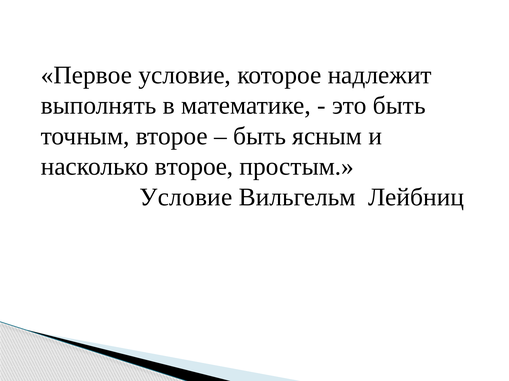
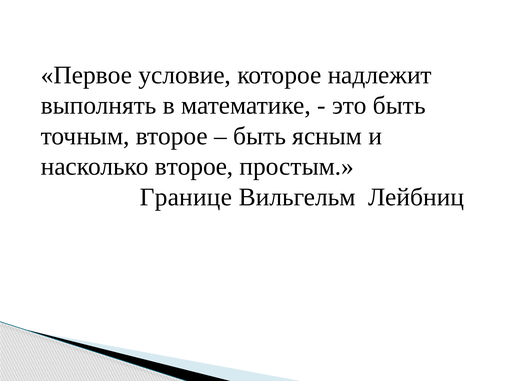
Условие: Условие -> Границе (186, 197)
